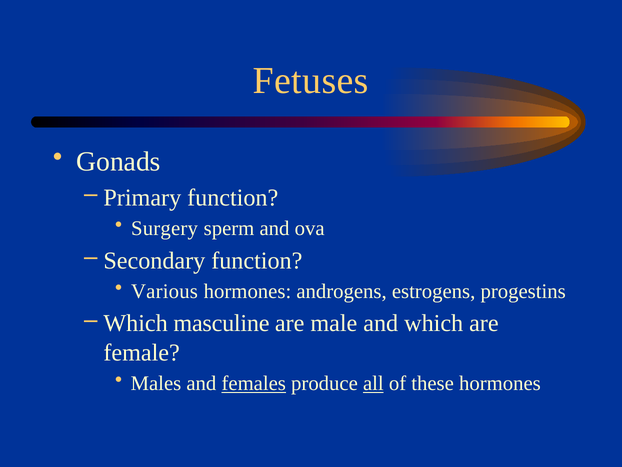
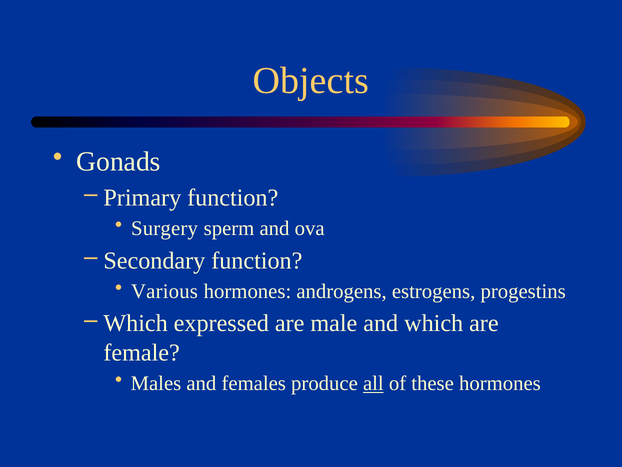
Fetuses: Fetuses -> Objects (311, 80)
masculine: masculine -> expressed (221, 323)
females underline: present -> none (254, 383)
